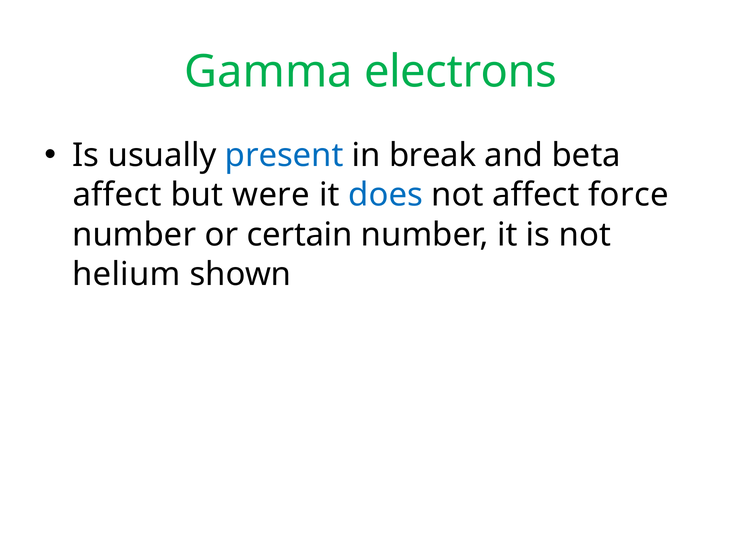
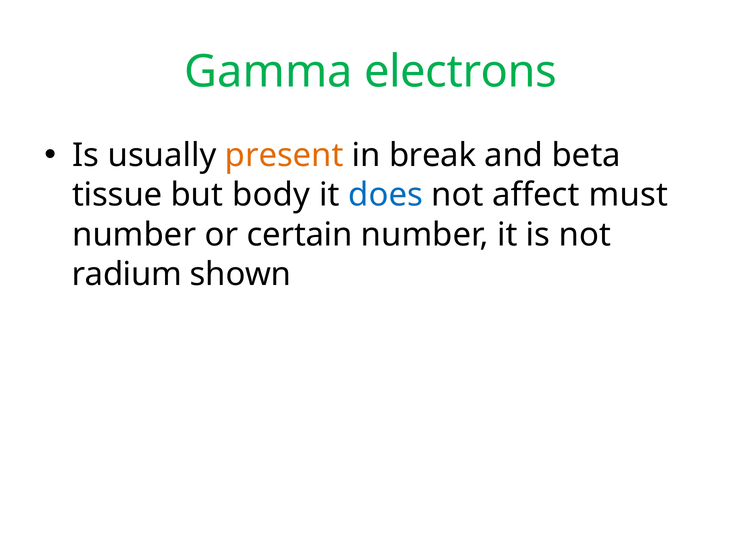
present colour: blue -> orange (284, 155)
affect: affect -> tissue (117, 195)
were: were -> body (271, 195)
force: force -> must (628, 195)
helium: helium -> radium (127, 274)
